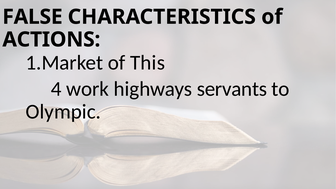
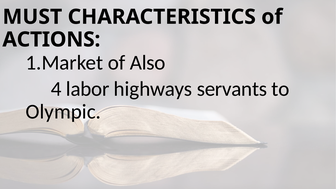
FALSE: FALSE -> MUST (32, 17)
This: This -> Also (148, 63)
work: work -> labor (88, 89)
